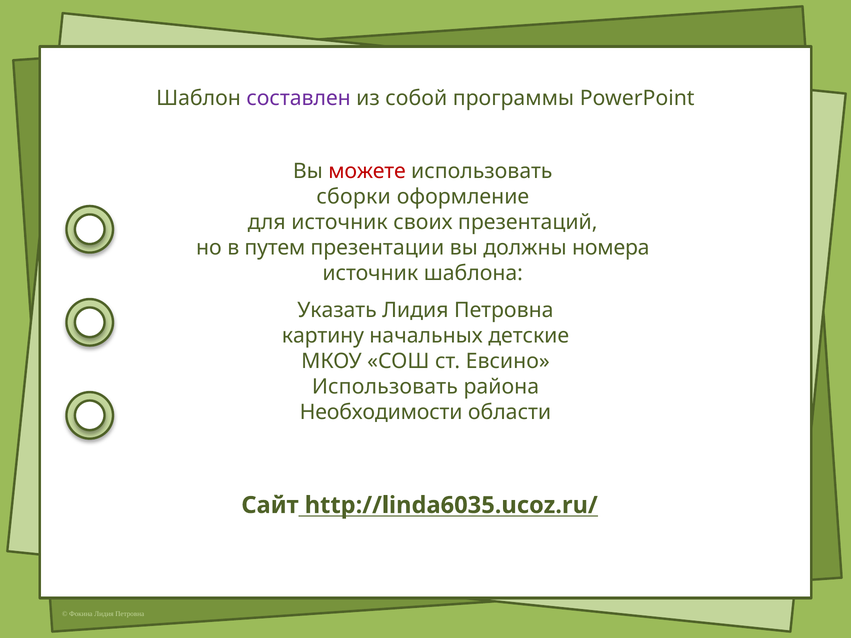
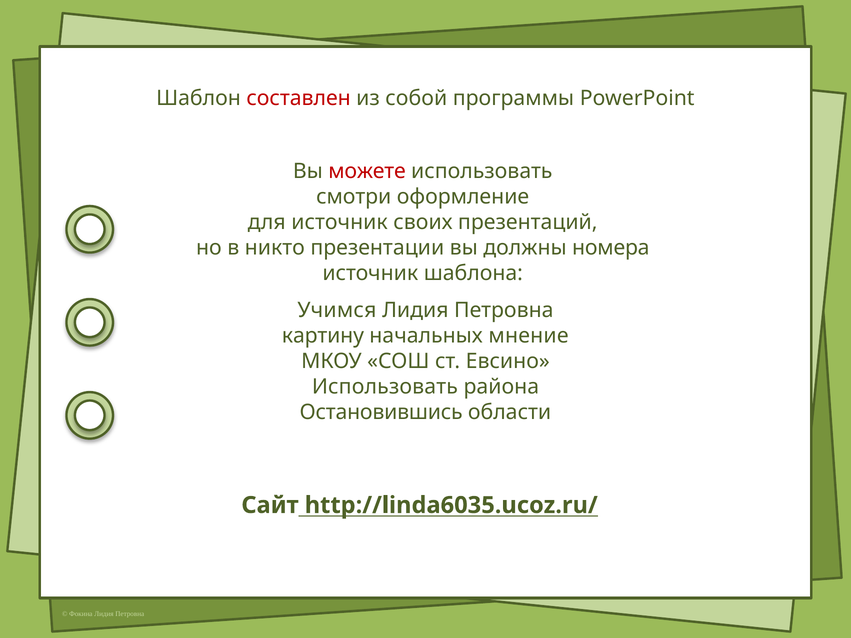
составлен colour: purple -> red (299, 98)
сборки: сборки -> смотри (354, 197)
путем: путем -> никто (275, 248)
Указать: Указать -> Учимся (337, 310)
детские: детские -> мнение (529, 336)
Необходимости: Необходимости -> Остановившись (381, 412)
